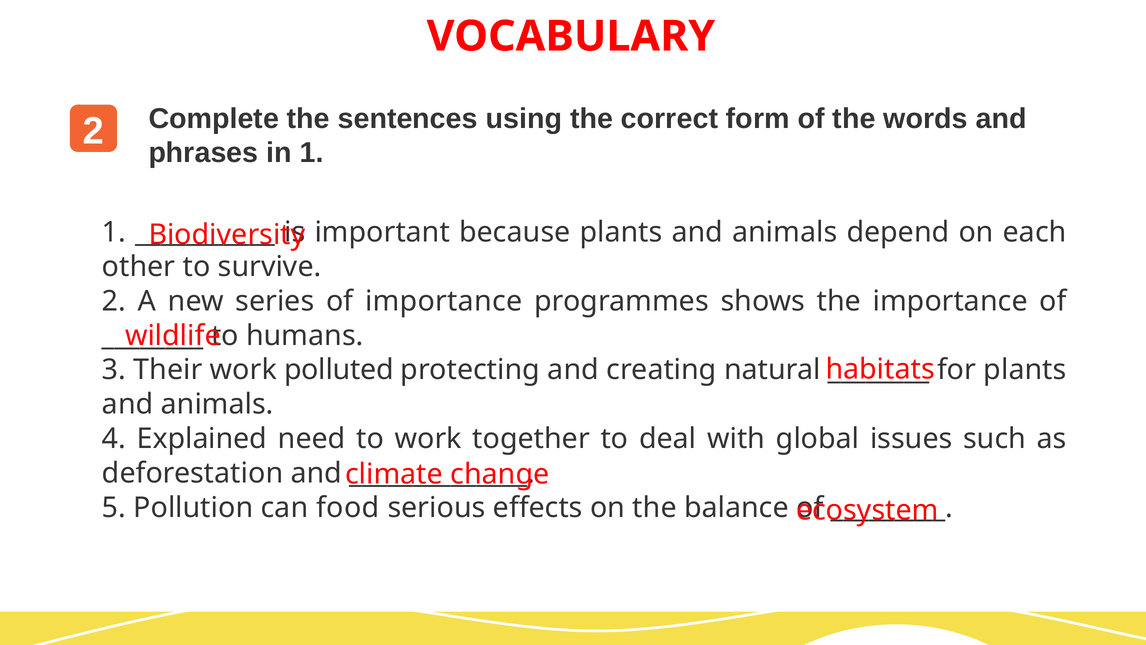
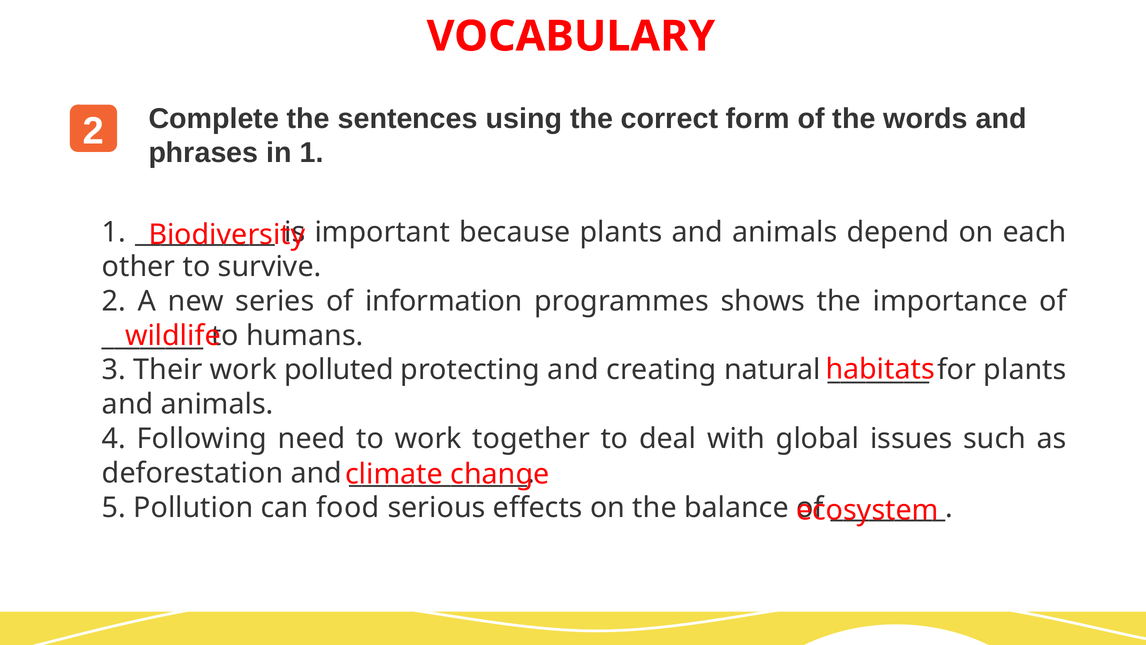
of importance: importance -> information (444, 301)
Explained: Explained -> Following (202, 439)
